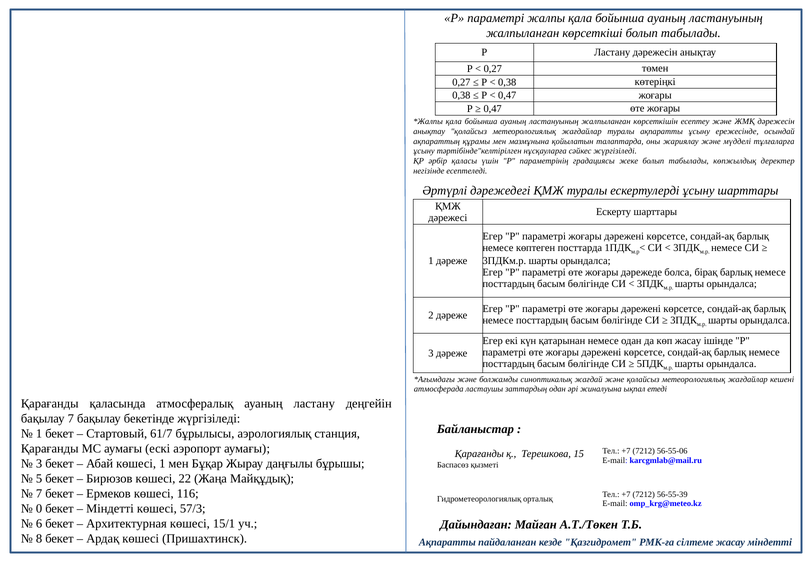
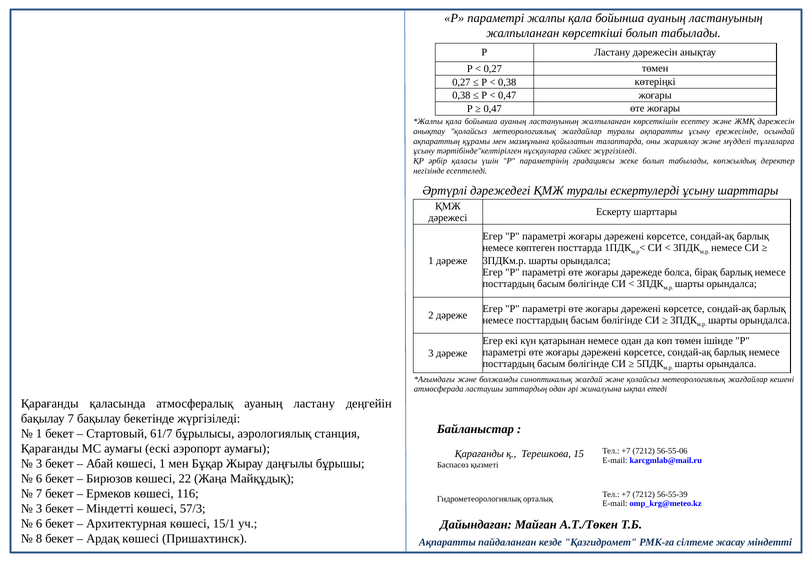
көп жасау: жасау -> төмен (688, 341)
5: 5 -> 6 (39, 479)
0: 0 -> 3 (39, 509)
